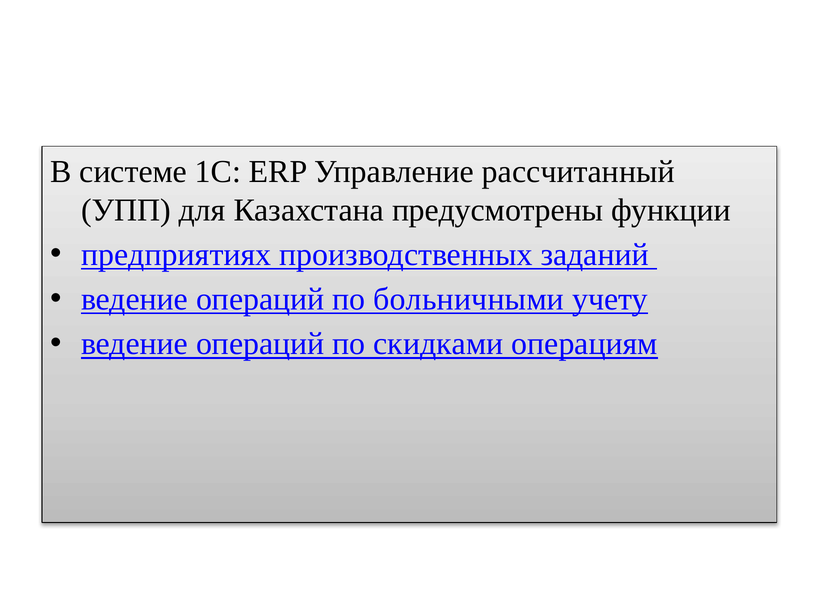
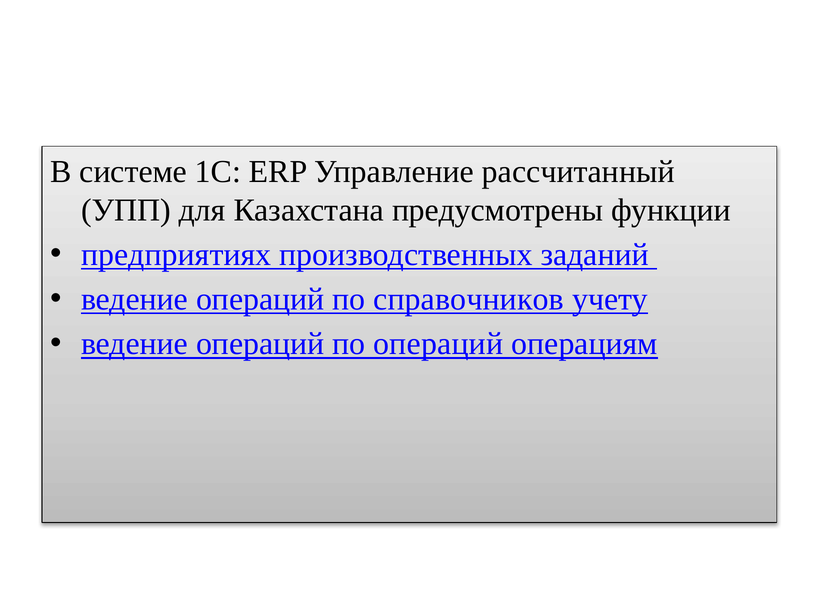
больничными: больничными -> справочников (469, 299)
по скидками: скидками -> операций (438, 344)
